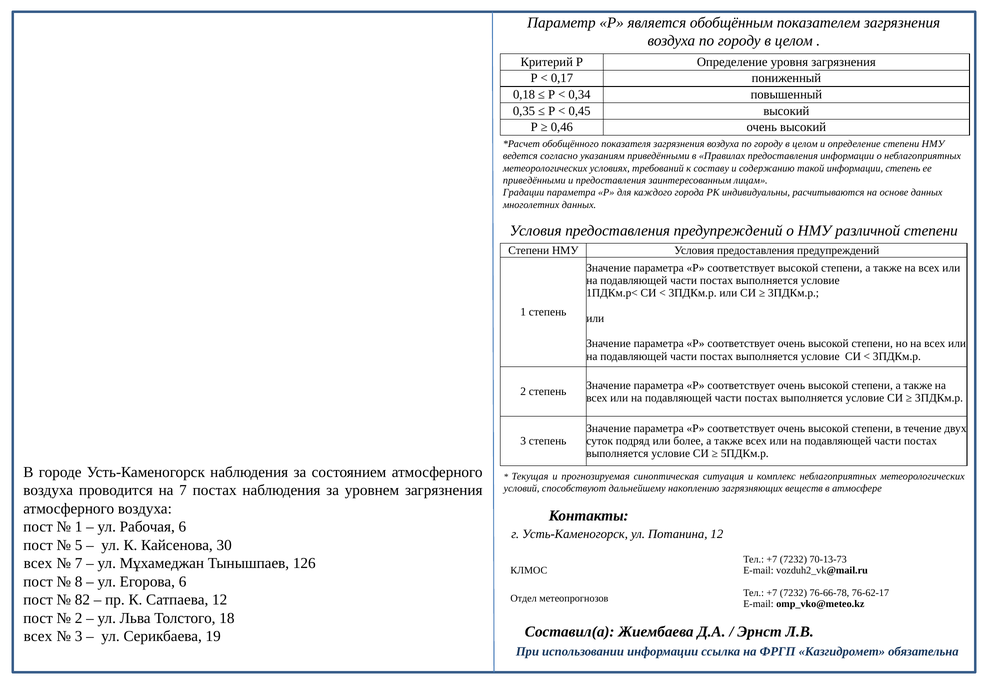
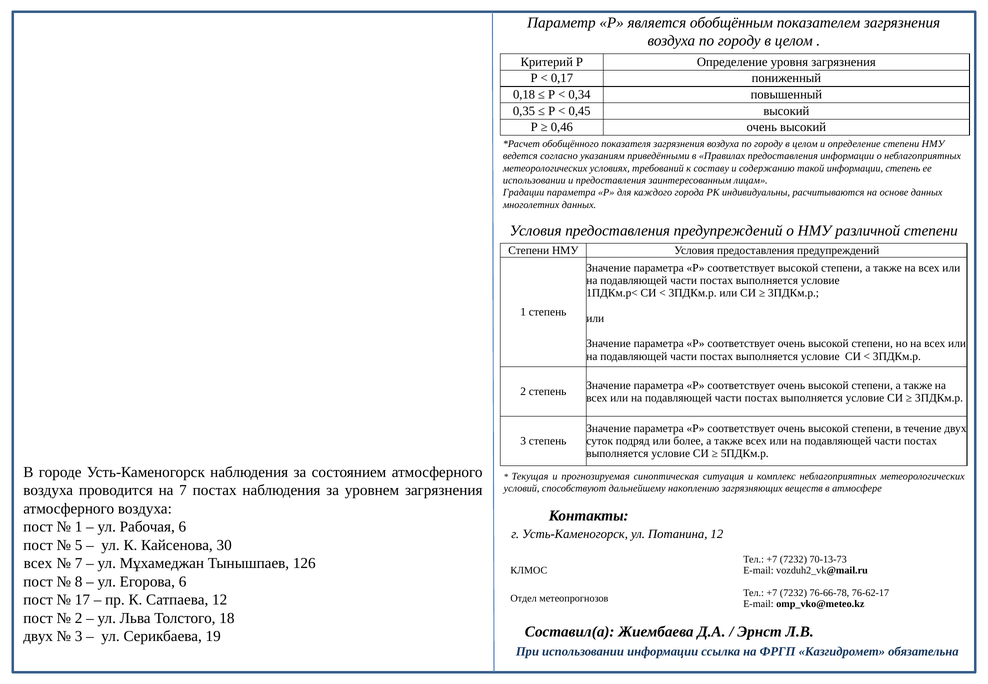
приведёнными: приведёнными -> использовании (534, 180)
82: 82 -> 17 (82, 600)
всех: всех -> двух (38, 636)
